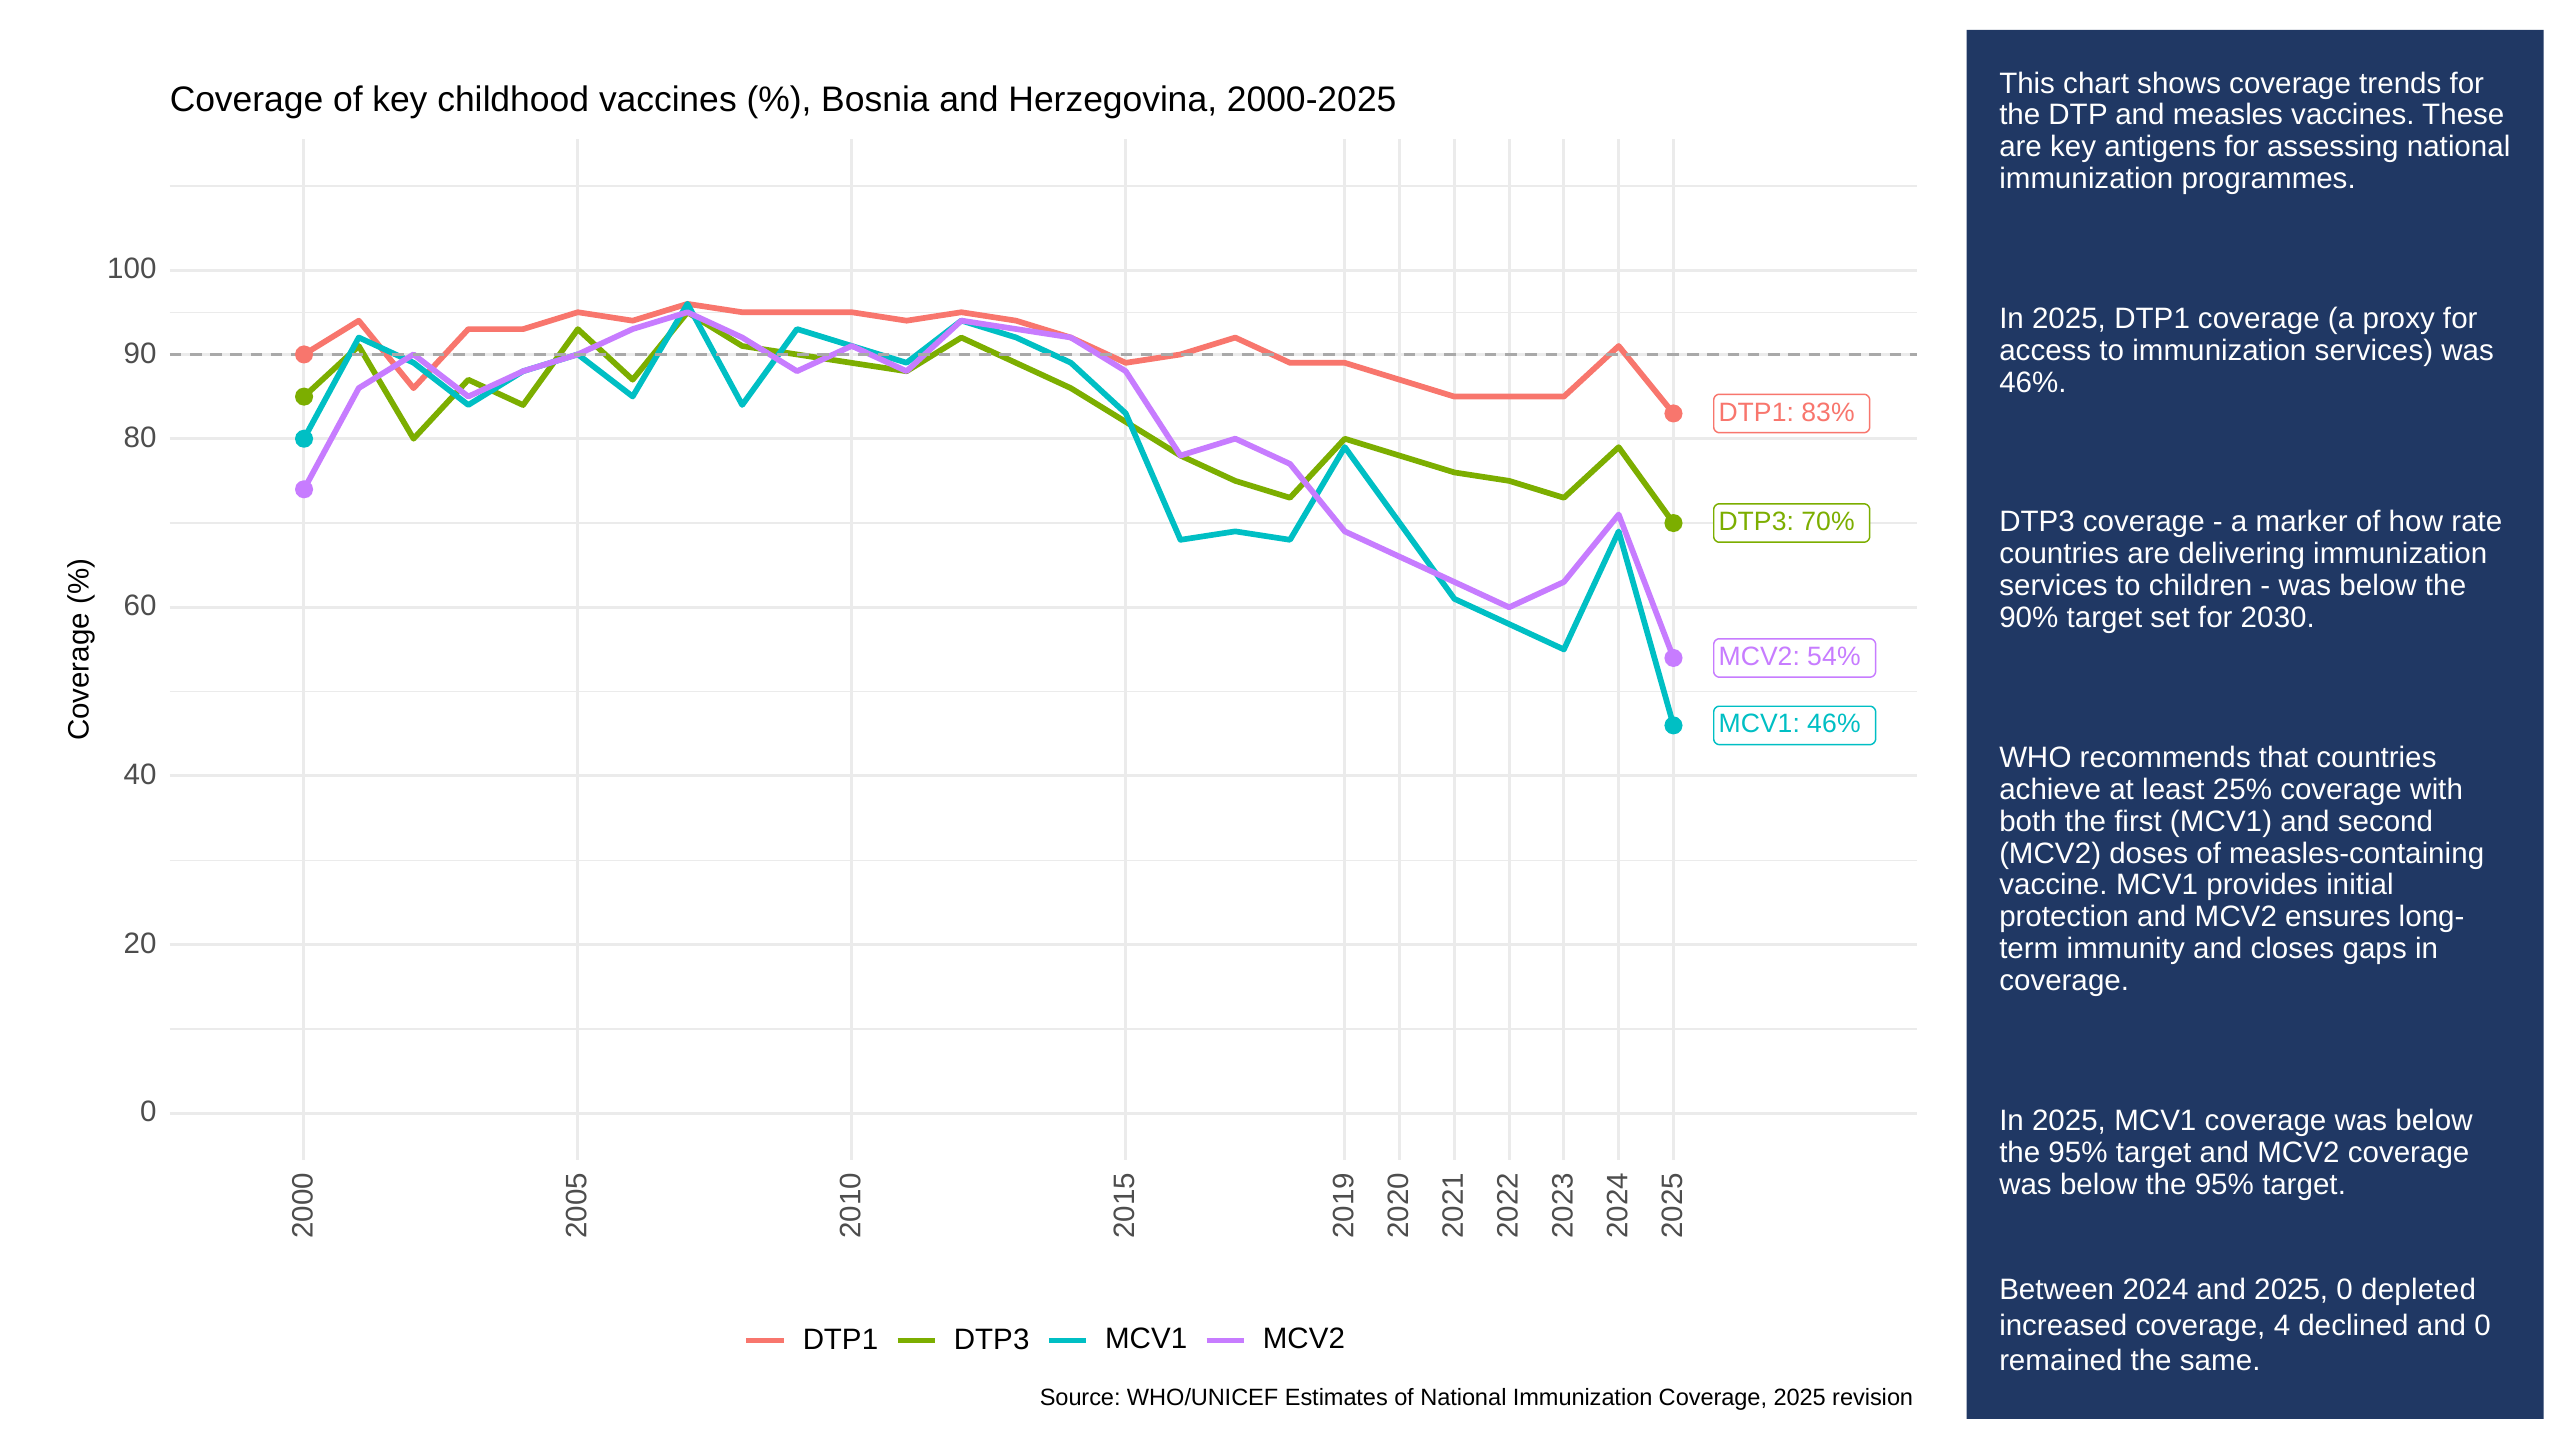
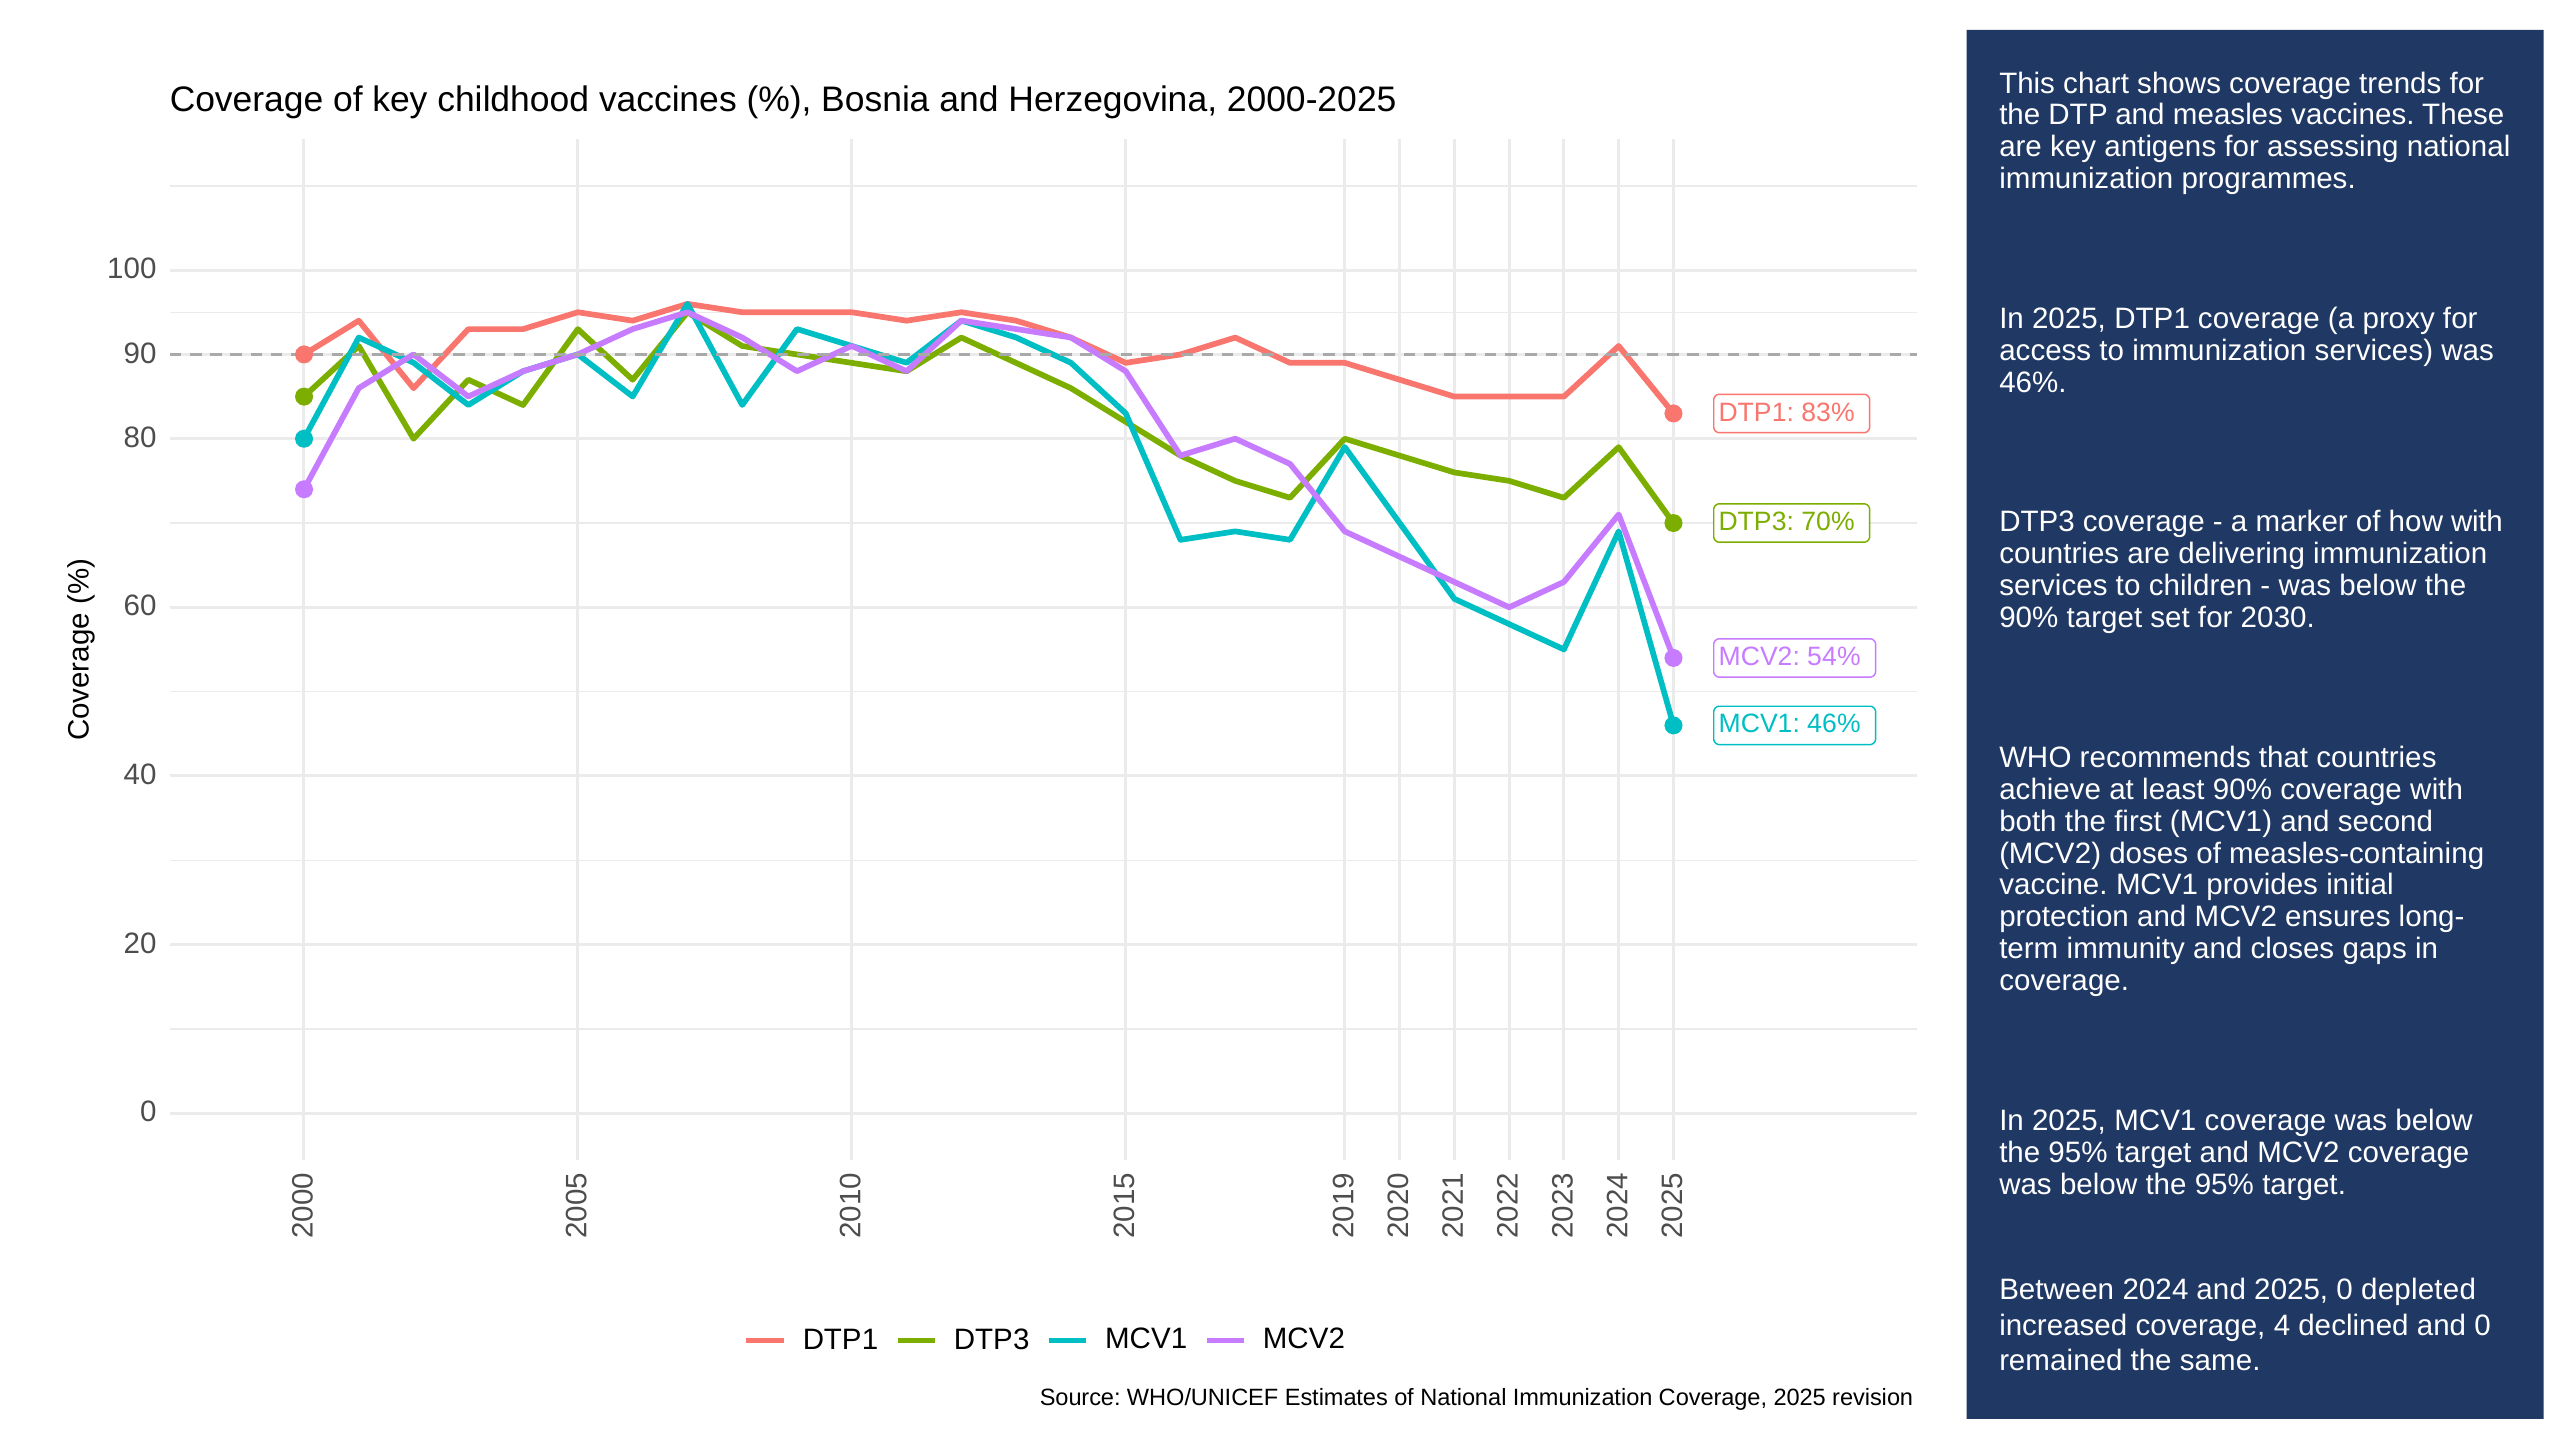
how rate: rate -> with (2477, 522)
least 25%: 25% -> 90% (2242, 790)
